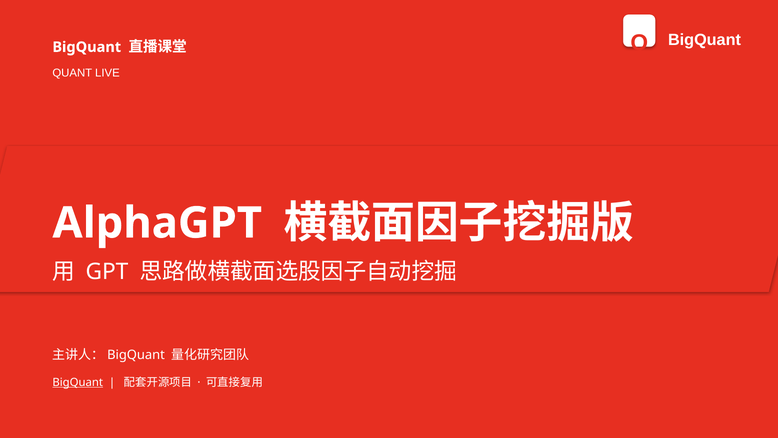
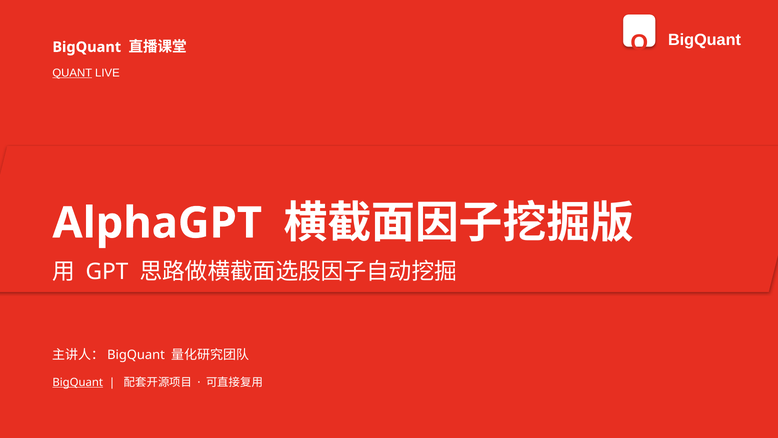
QUANT underline: none -> present (72, 73)
